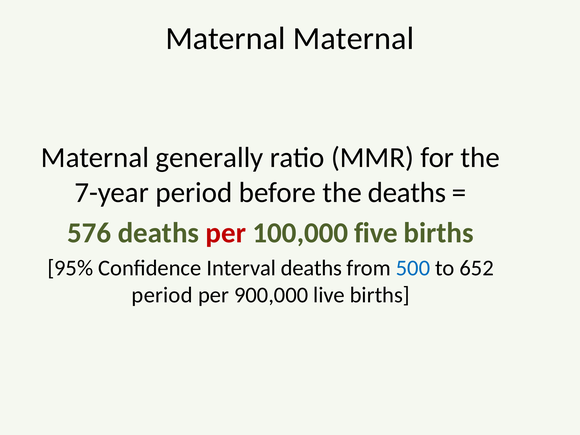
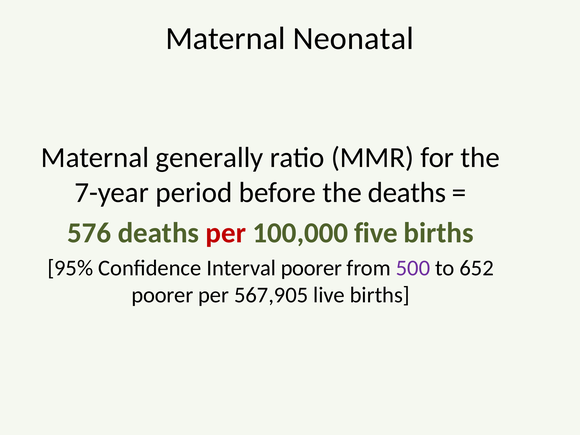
Maternal: Maternal -> Neonatal (353, 38)
Interval deaths: deaths -> poorer (311, 268)
500 colour: blue -> purple (413, 268)
period: period -> poorer (162, 295)
900,000: 900,000 -> 567,905 (271, 295)
